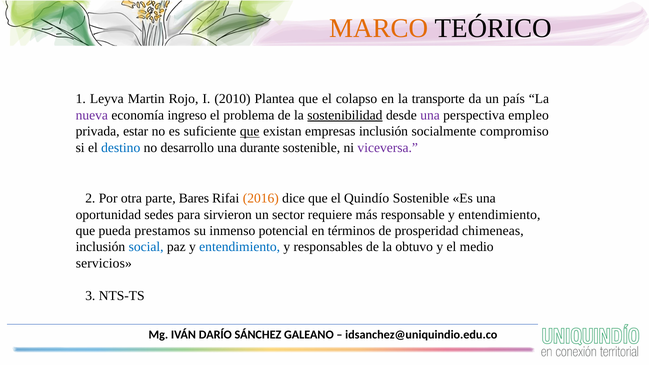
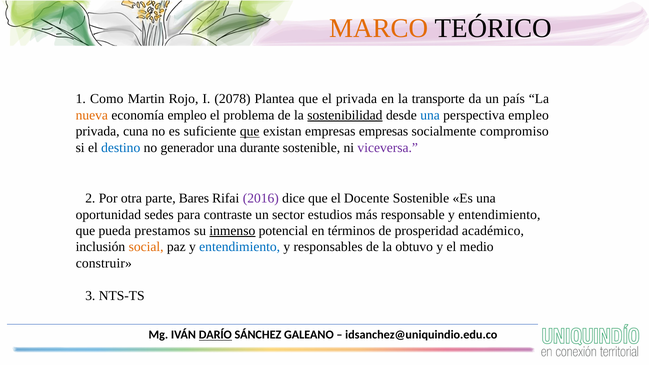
Leyva: Leyva -> Como (107, 99)
2010: 2010 -> 2078 (233, 99)
el colapso: colapso -> privada (356, 99)
nueva colour: purple -> orange (92, 115)
economía ingreso: ingreso -> empleo (187, 115)
una colour: purple -> blue (430, 115)
estar: estar -> cuna (136, 131)
empresas inclusión: inclusión -> empresas (384, 131)
desarrollo: desarrollo -> generador (187, 148)
2016 colour: orange -> purple (261, 198)
Quindío: Quindío -> Docente (367, 198)
sirvieron: sirvieron -> contraste (228, 215)
requiere: requiere -> estudios (330, 215)
inmenso underline: none -> present (232, 231)
chimeneas: chimeneas -> académico (493, 231)
social colour: blue -> orange (146, 247)
servicios: servicios -> construir (104, 263)
DARÍO underline: none -> present (215, 335)
